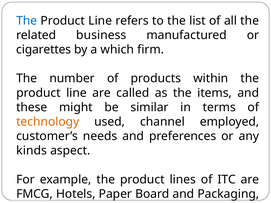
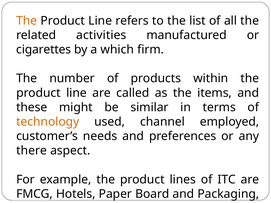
The colour: blue -> orange (27, 21)
business: business -> activities (101, 35)
kinds: kinds -> there (32, 151)
